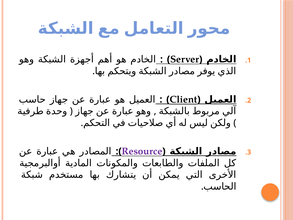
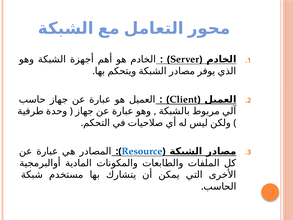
Resource colour: purple -> blue (142, 151)
